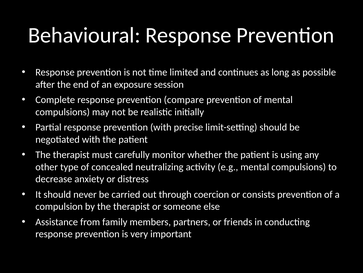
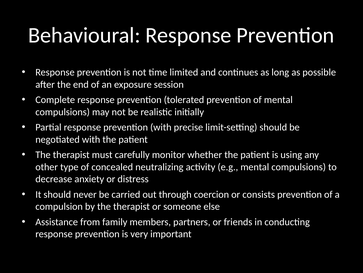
compare: compare -> tolerated (184, 100)
